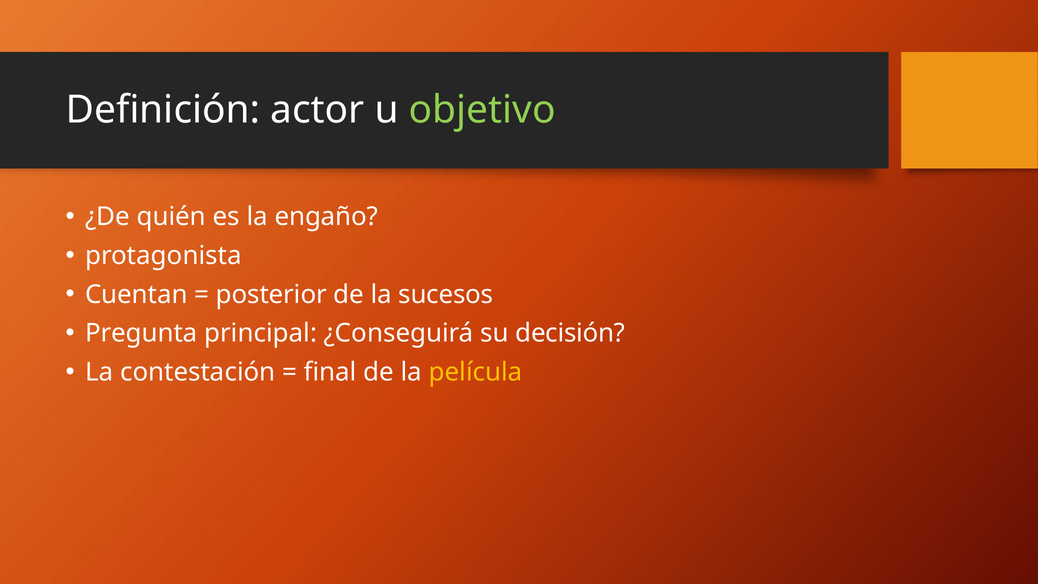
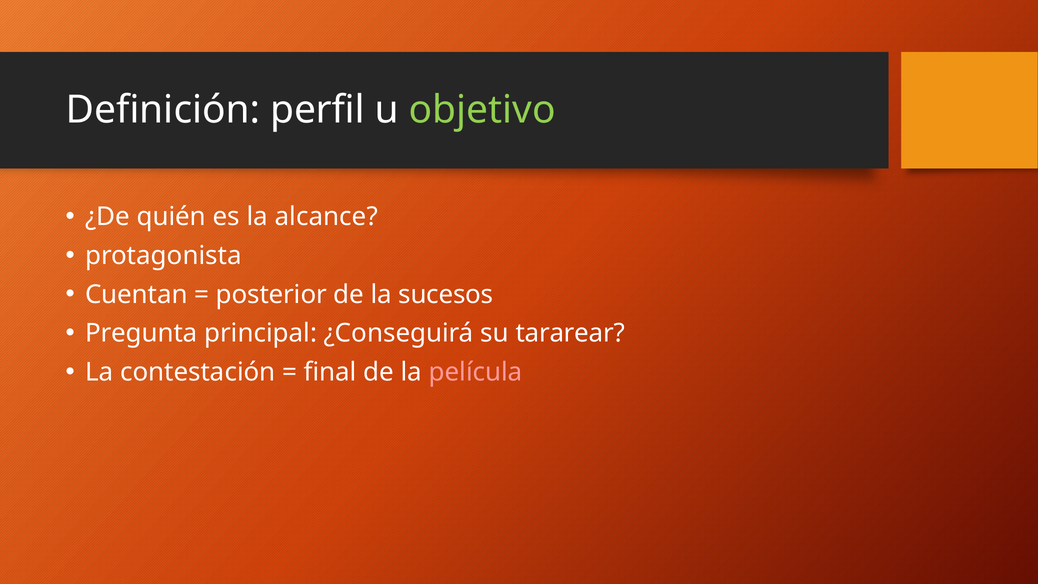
actor: actor -> perfil (318, 110)
engaño: engaño -> alcance (326, 217)
decisión: decisión -> tararear (570, 333)
película colour: yellow -> pink (476, 372)
